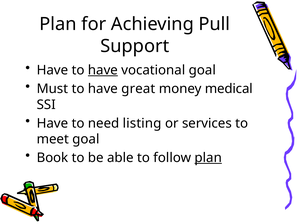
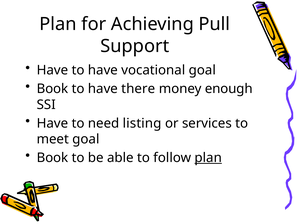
have underline: present -> none (103, 70)
Must: Must -> Book (52, 89)
great: great -> there (138, 89)
medical: medical -> enough (229, 89)
